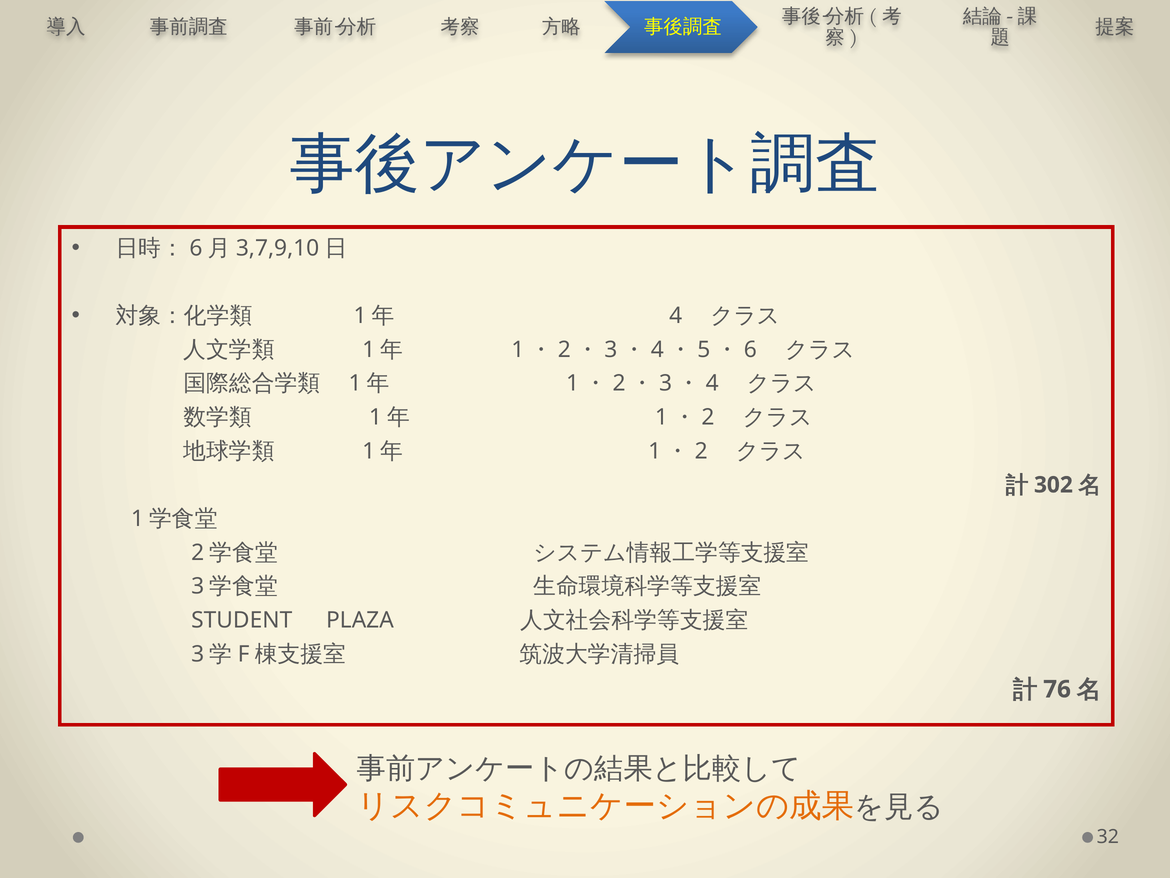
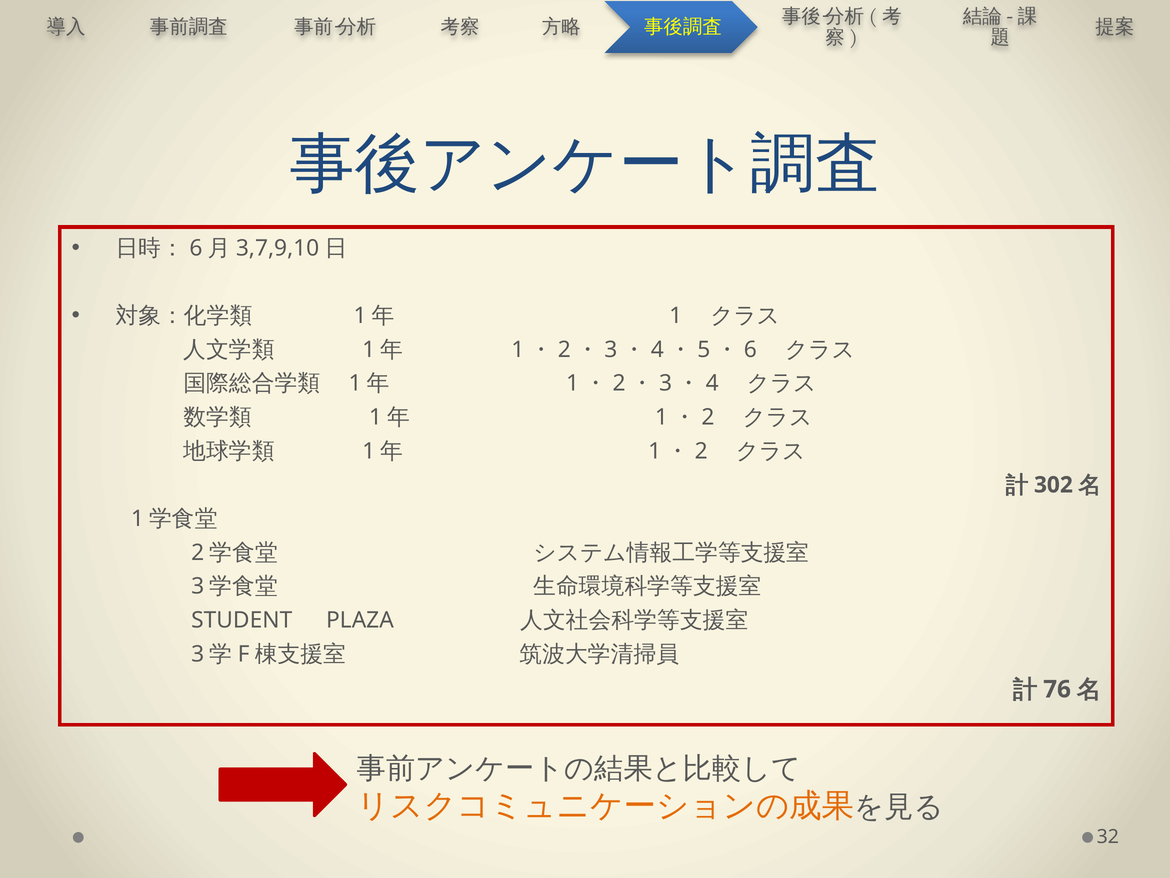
4: 4 -> 1 (676, 316)
